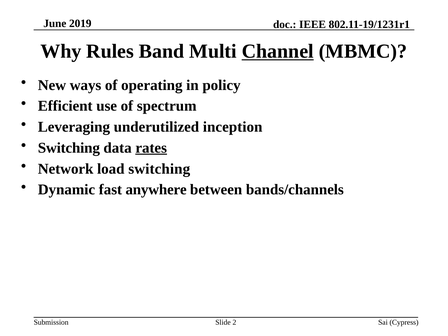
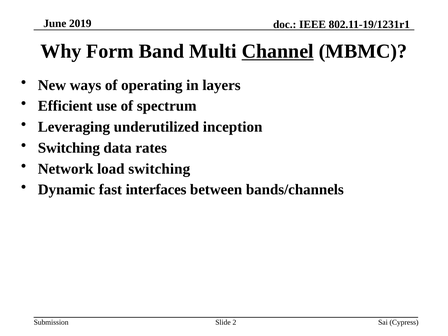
Rules: Rules -> Form (110, 51)
policy: policy -> layers (222, 85)
rates underline: present -> none (151, 148)
anywhere: anywhere -> interfaces (156, 190)
